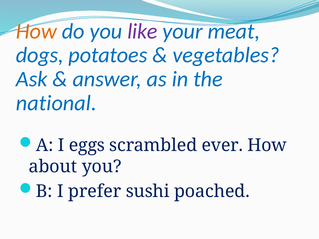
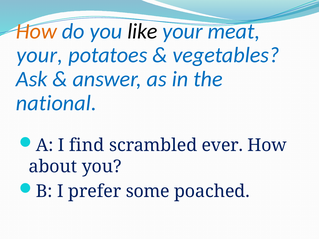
like colour: purple -> black (142, 31)
dogs: dogs -> your (40, 55)
eggs: eggs -> find (87, 146)
sushi: sushi -> some (148, 192)
